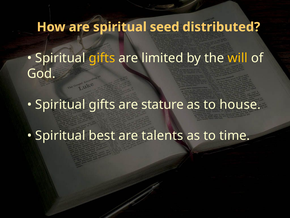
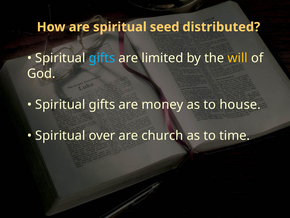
gifts colour: yellow -> light blue (102, 58)
stature: stature -> money (162, 104)
best: best -> over (102, 135)
talents: talents -> church (162, 135)
